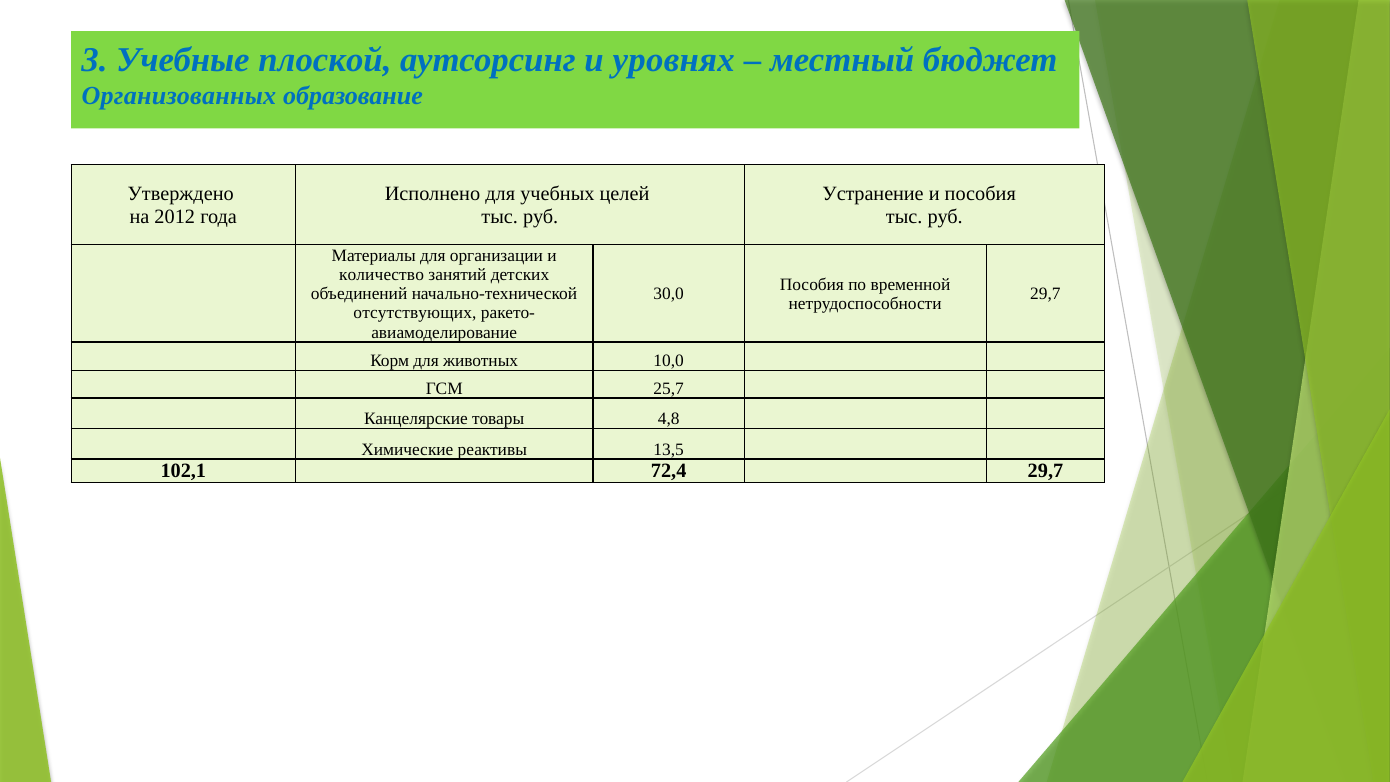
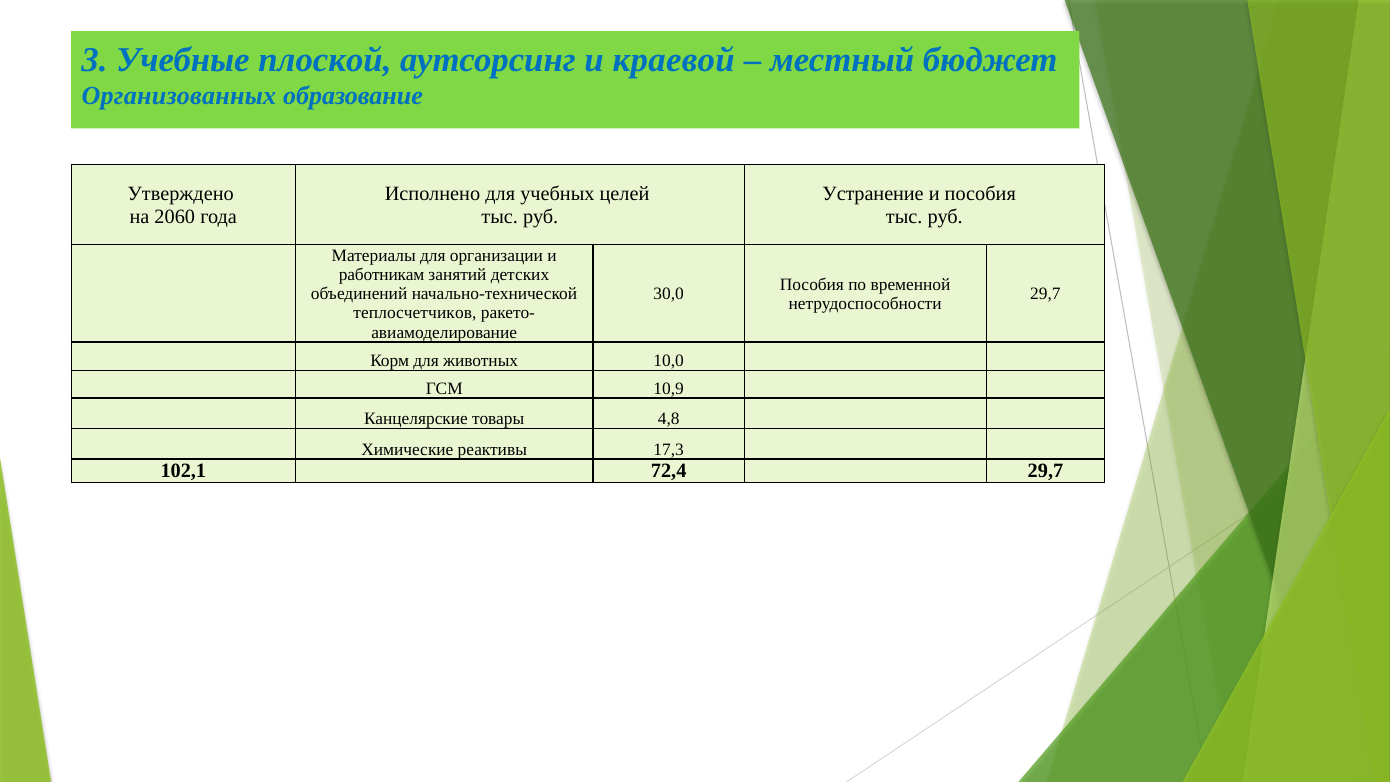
уровнях: уровнях -> краевой (674, 60)
2012: 2012 -> 2060 (175, 217)
количество: количество -> работникам (382, 275)
отсутствующих: отсутствующих -> теплосчетчиков (415, 313)
25,7: 25,7 -> 10,9 (669, 388)
13,5: 13,5 -> 17,3 (669, 449)
